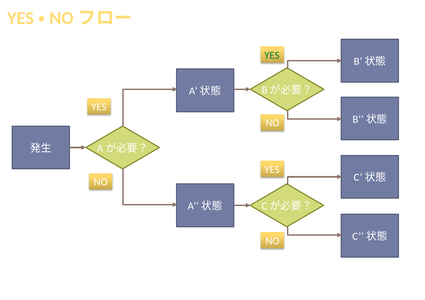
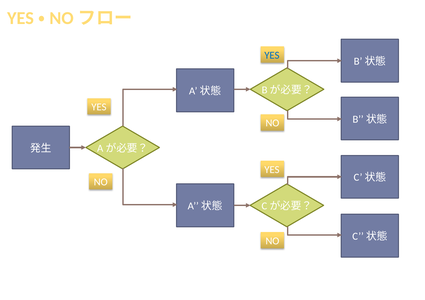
YES colour: green -> blue (272, 55)
